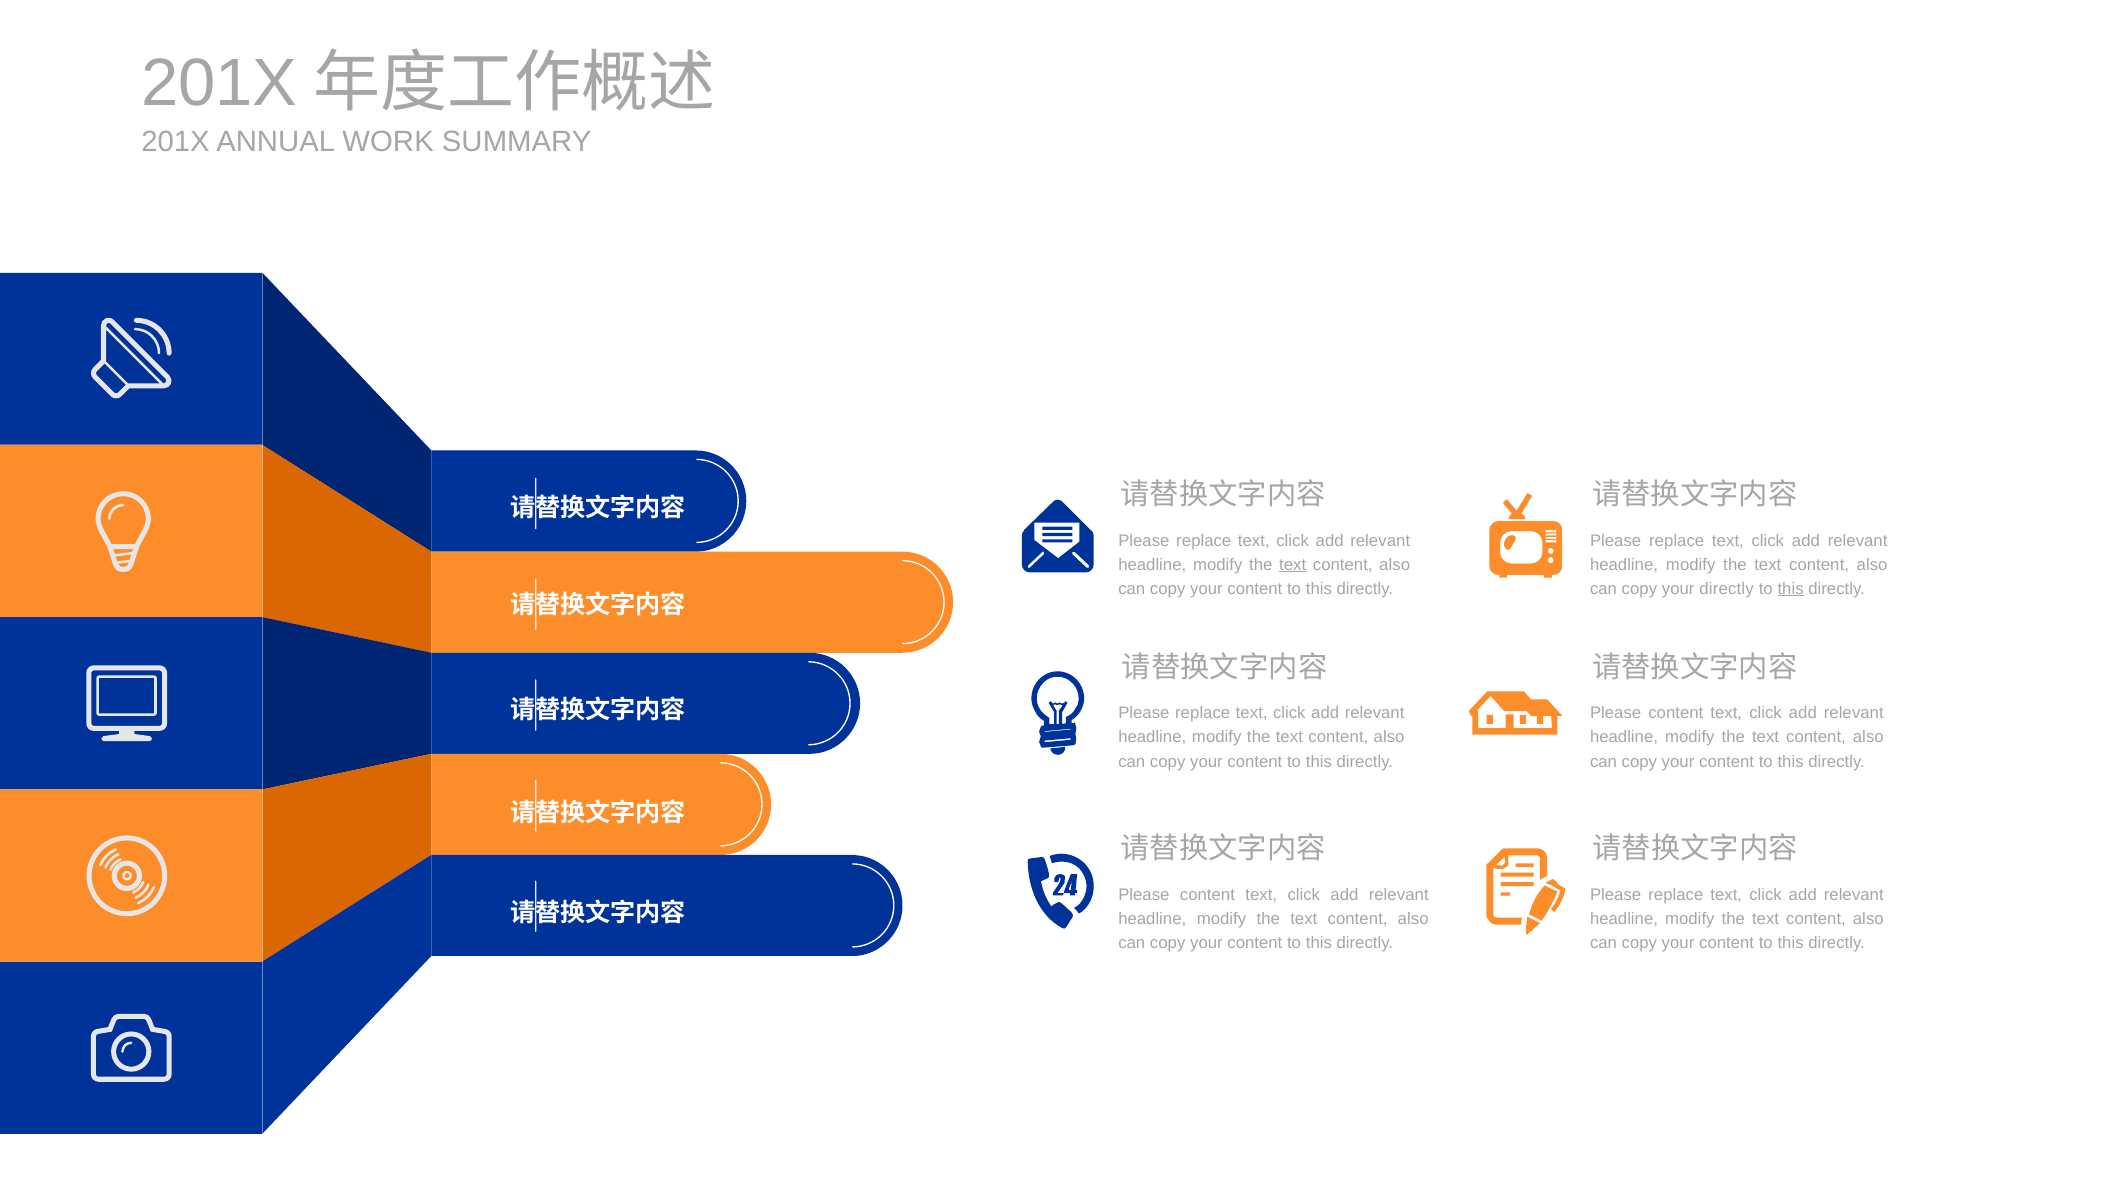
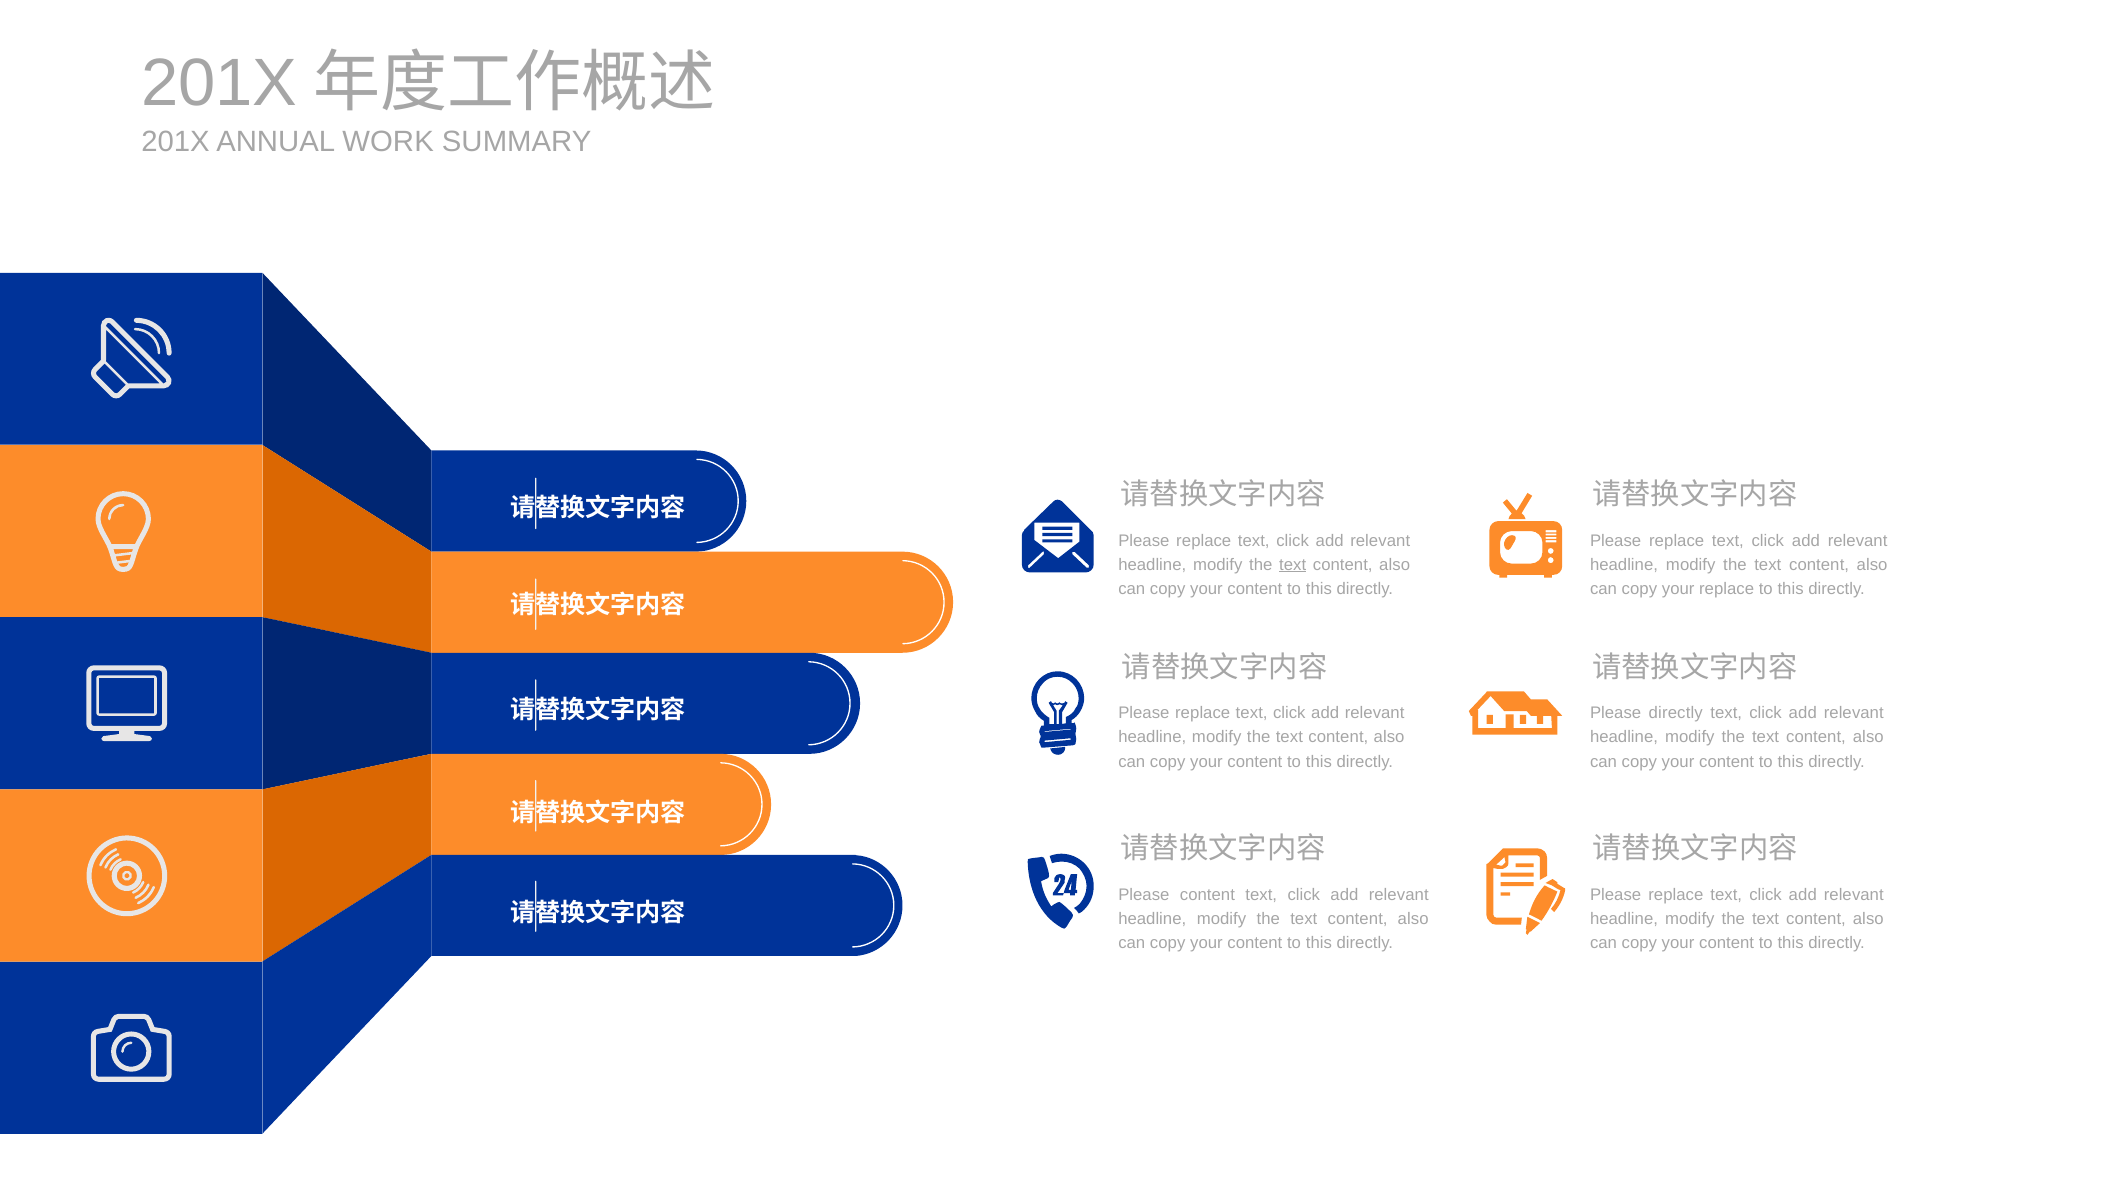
your directly: directly -> replace (1727, 589)
this underline: present -> none (1791, 589)
content: content -> directly (1676, 713)
